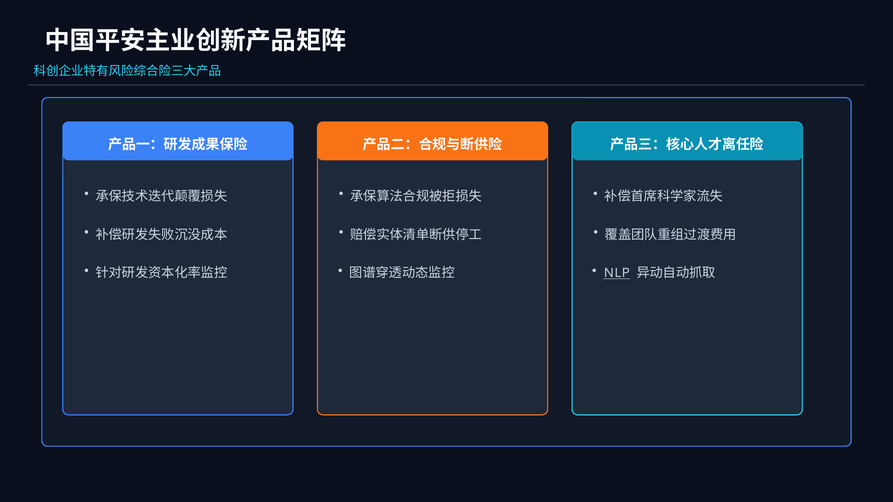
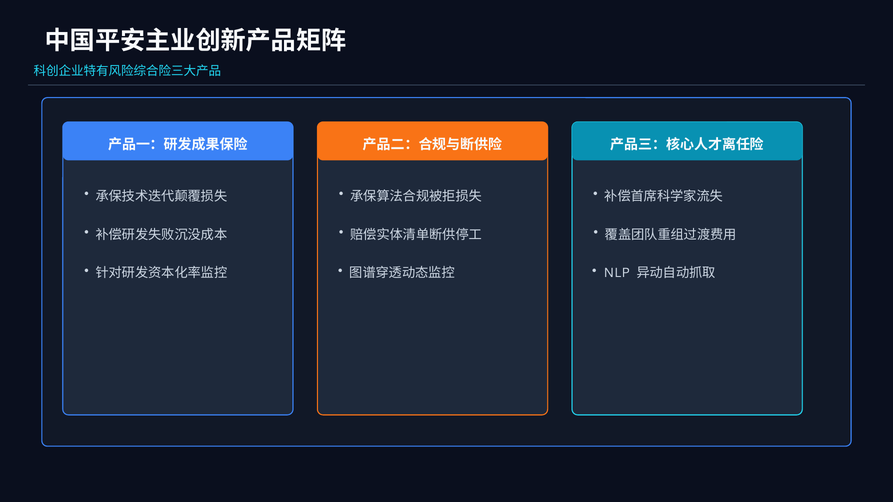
NLP underline: present -> none (617, 273)
